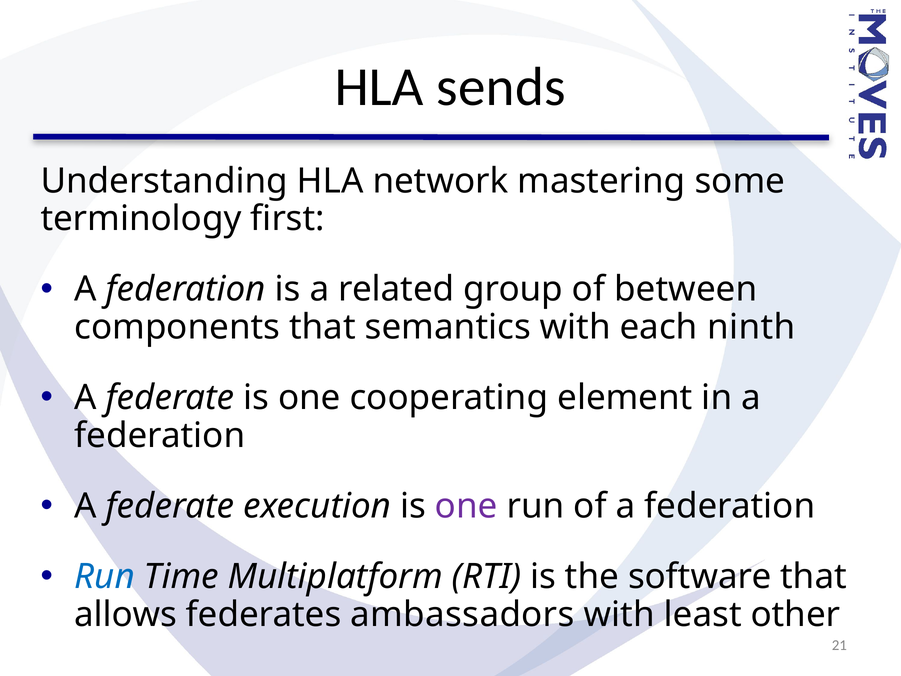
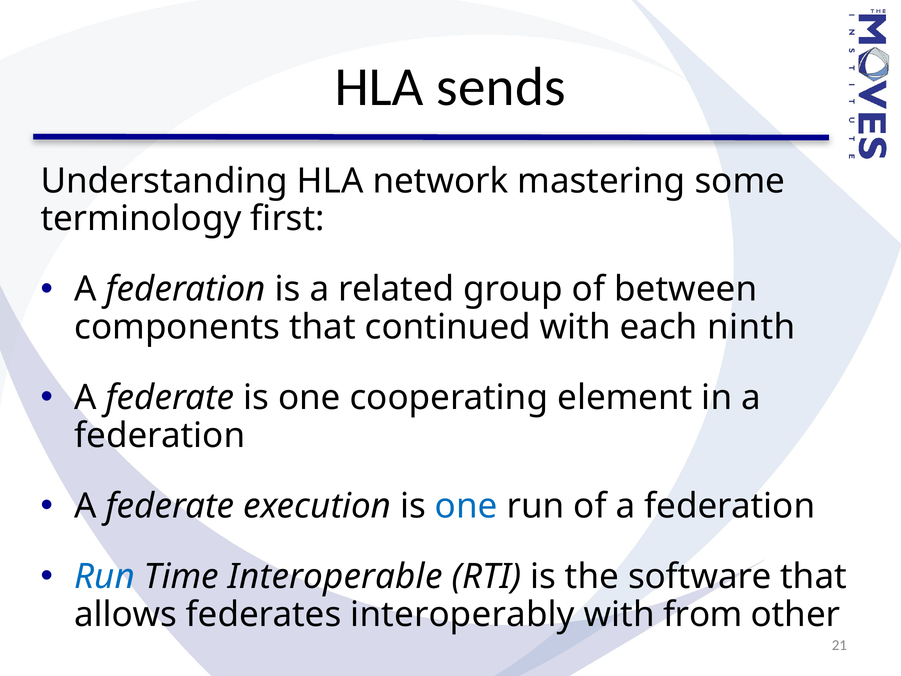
semantics: semantics -> continued (448, 327)
one colour: purple -> blue (466, 506)
Multiplatform: Multiplatform -> Interoperable (335, 576)
ambassadors: ambassadors -> interoperably (463, 614)
least: least -> from (703, 614)
